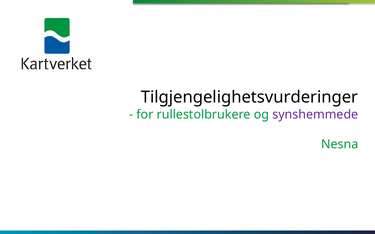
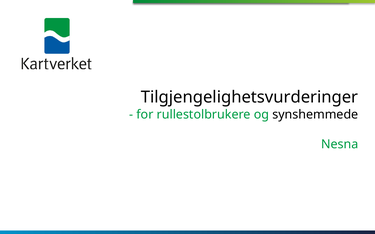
synshemmede colour: purple -> black (315, 115)
